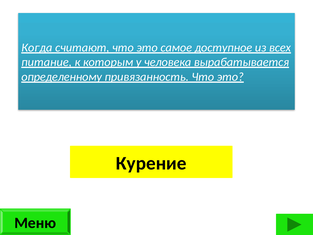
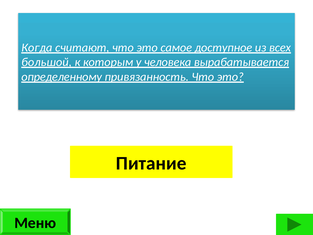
питание: питание -> большой (47, 62)
Курение: Курение -> Питание (151, 163)
